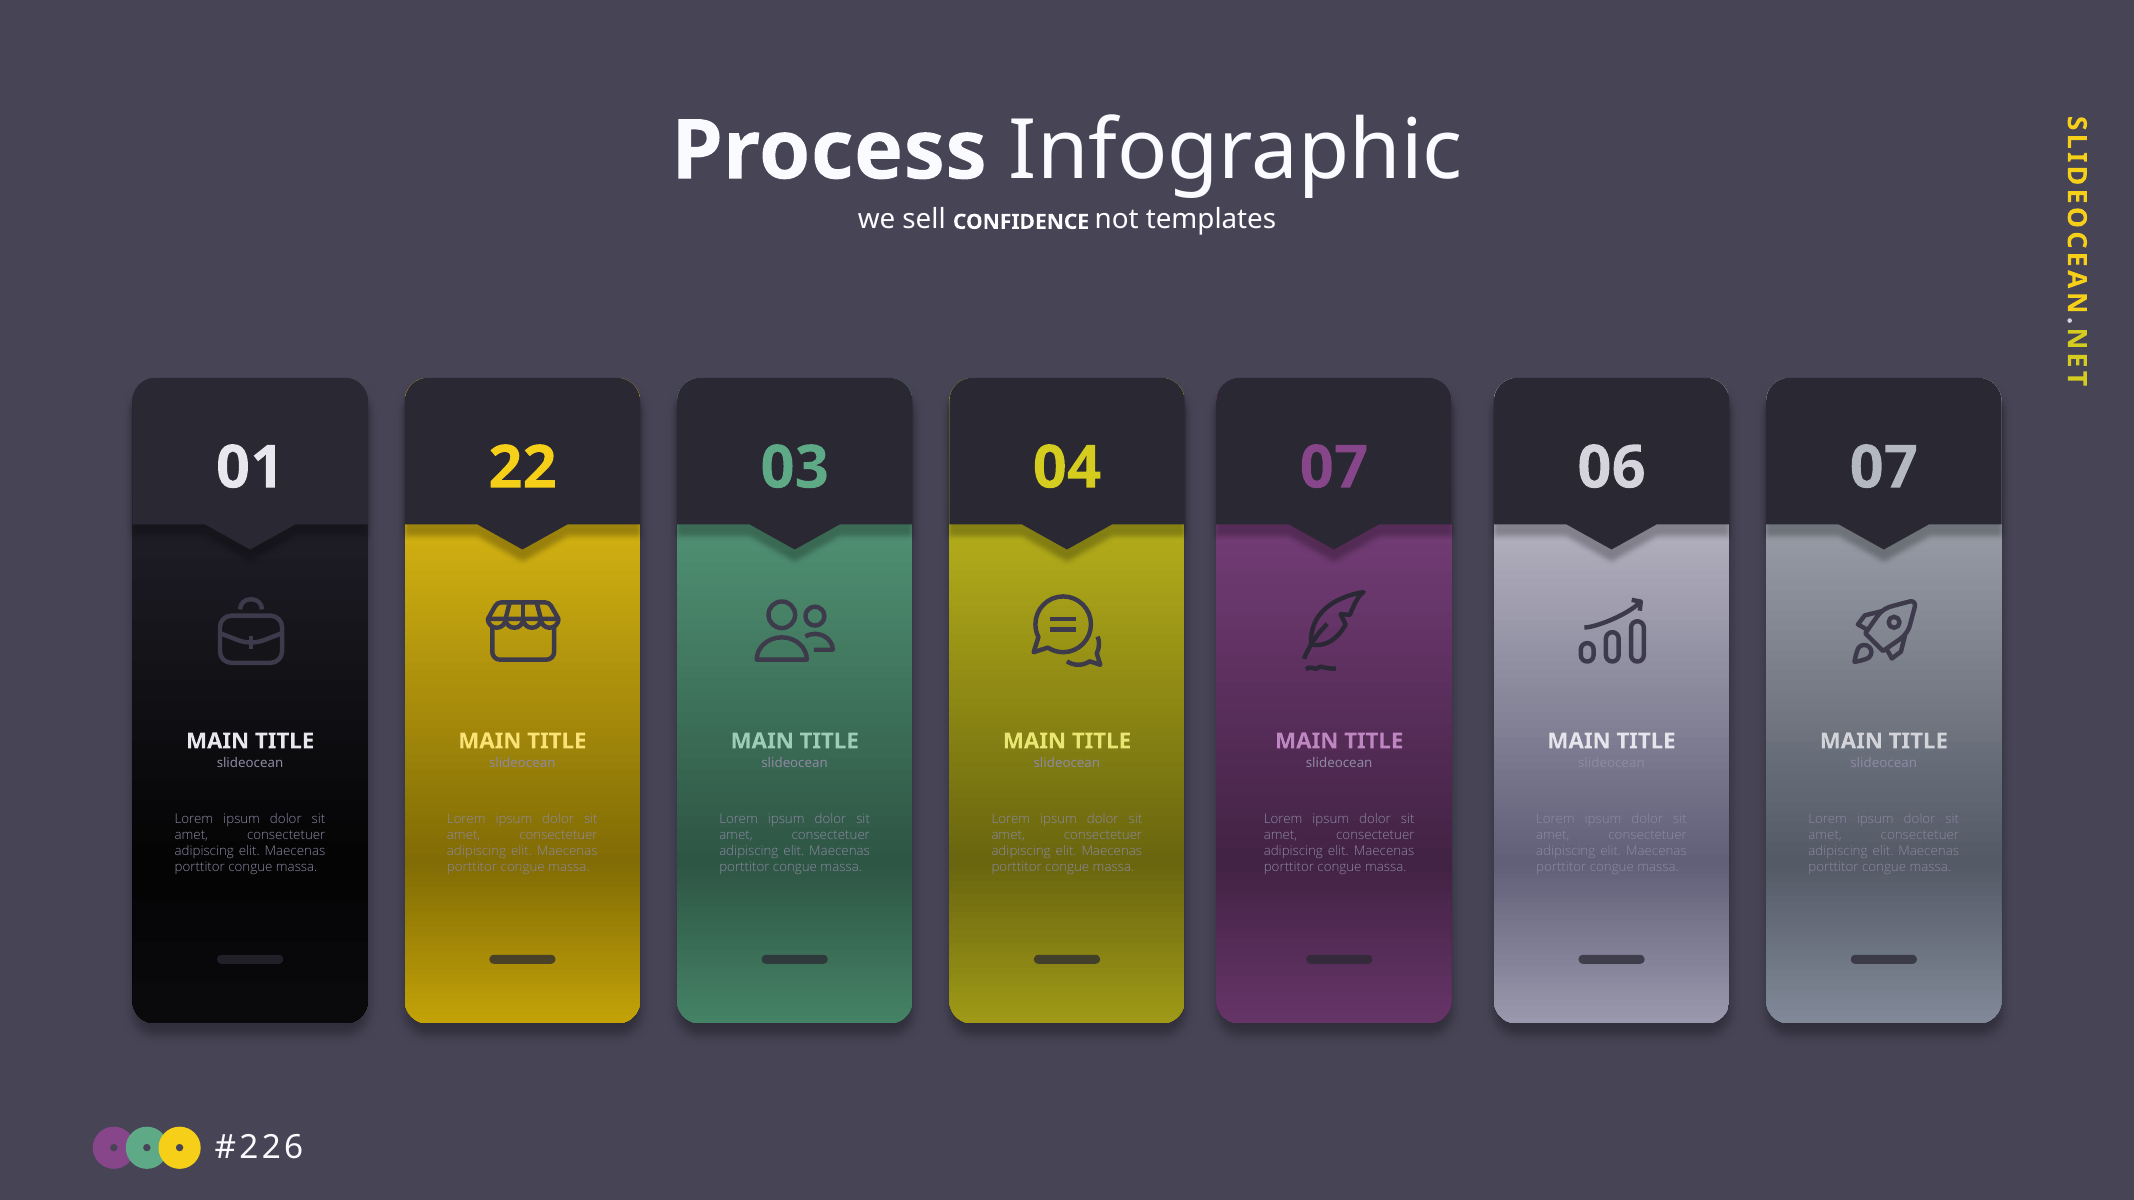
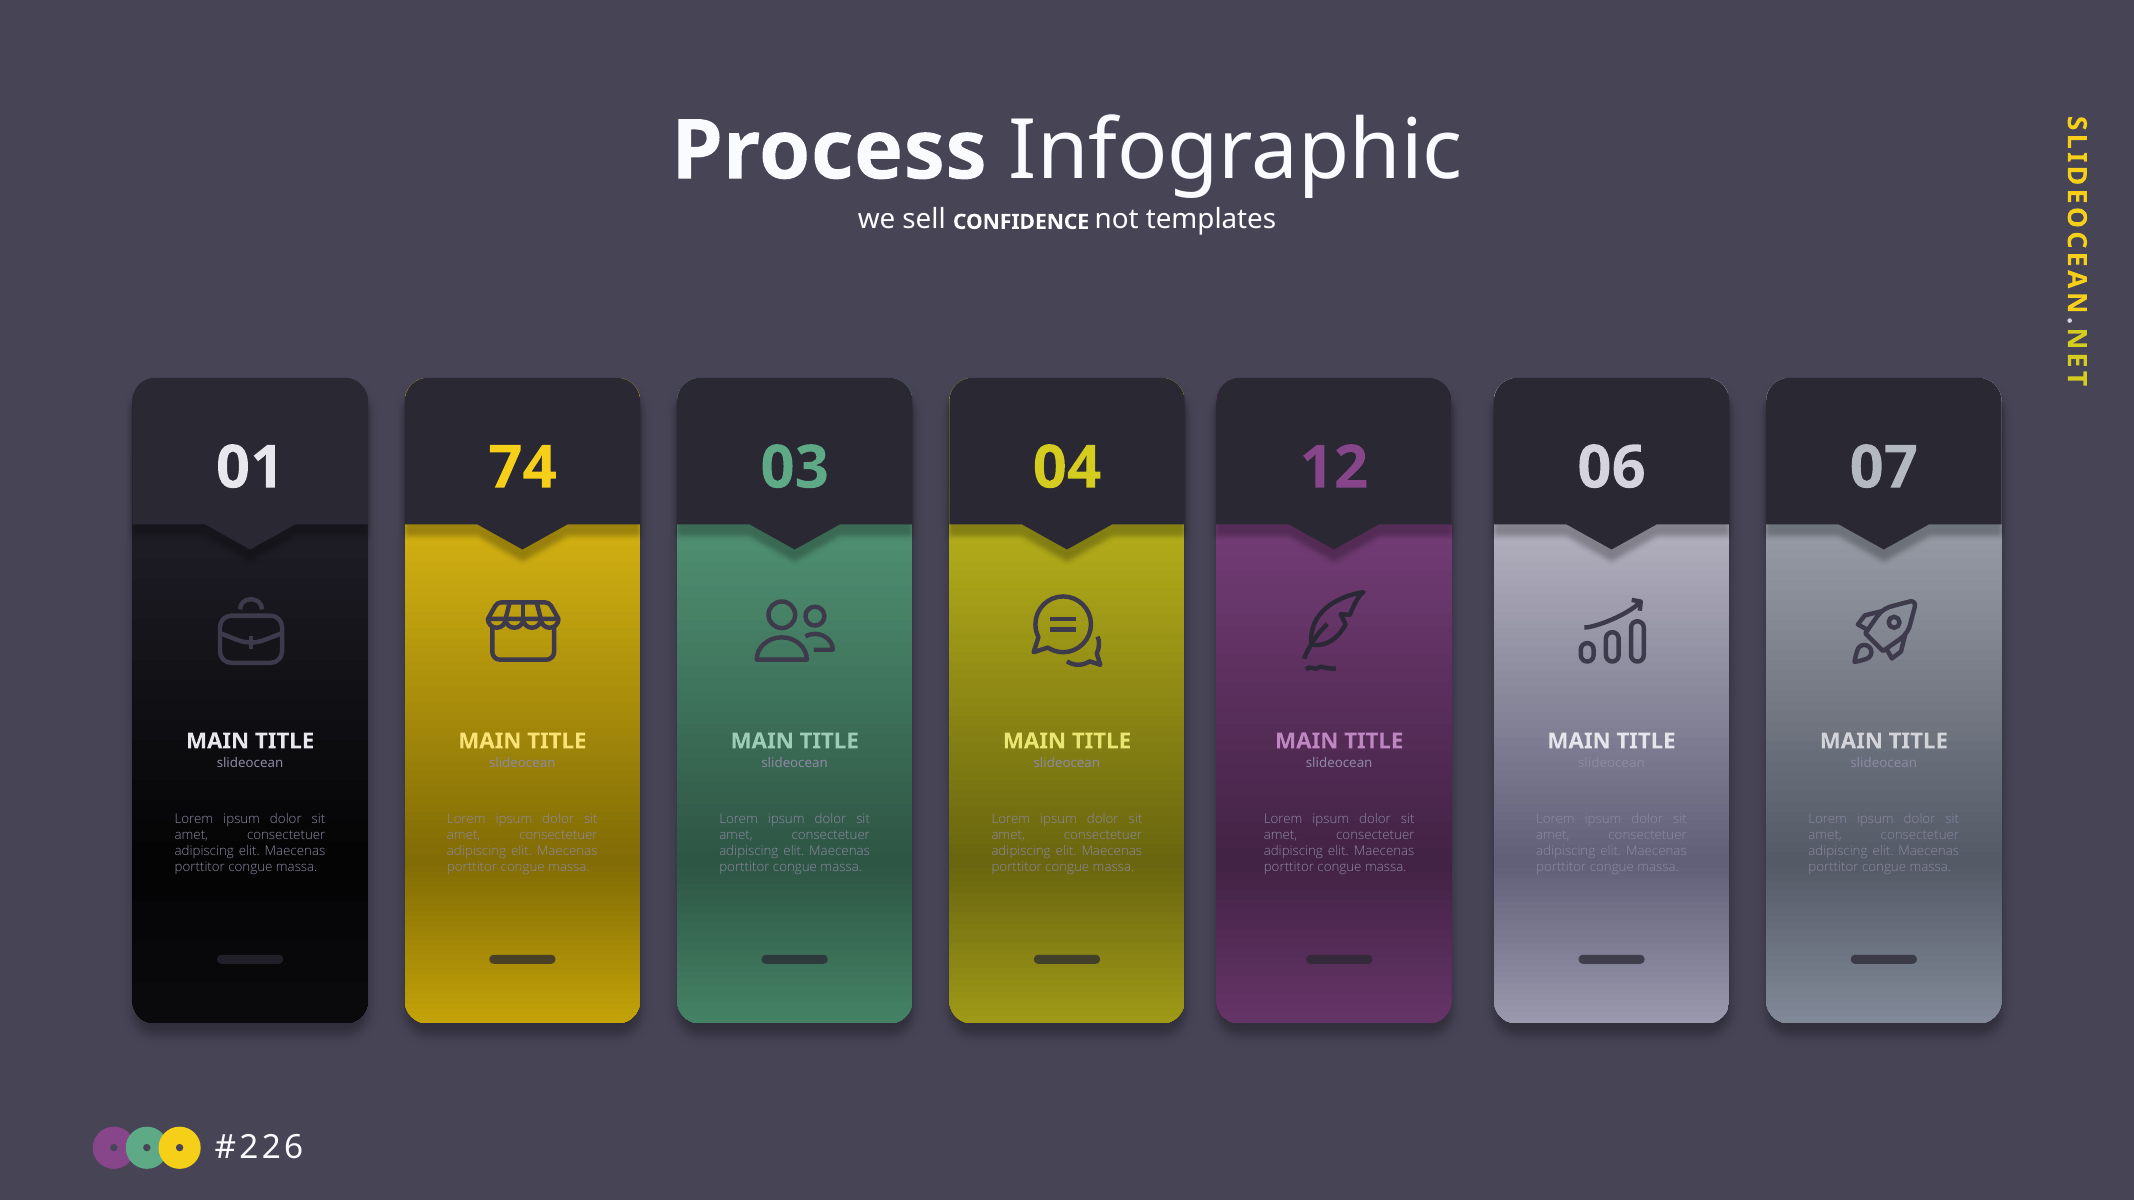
22: 22 -> 74 (522, 468)
04 07: 07 -> 12 (1334, 468)
